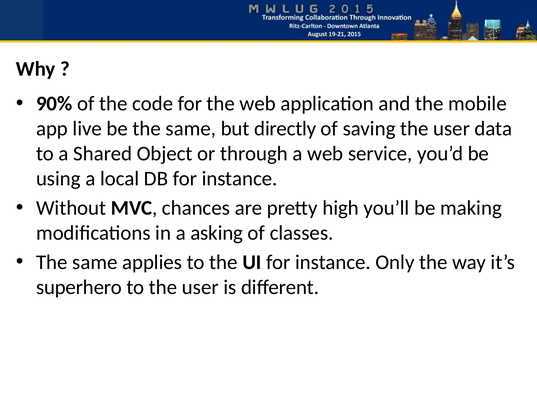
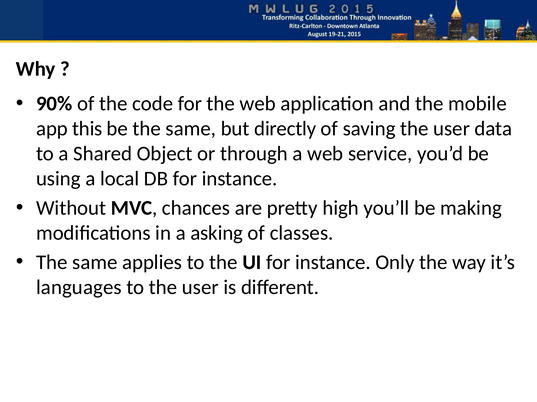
live: live -> this (87, 129)
superhero: superhero -> languages (79, 288)
